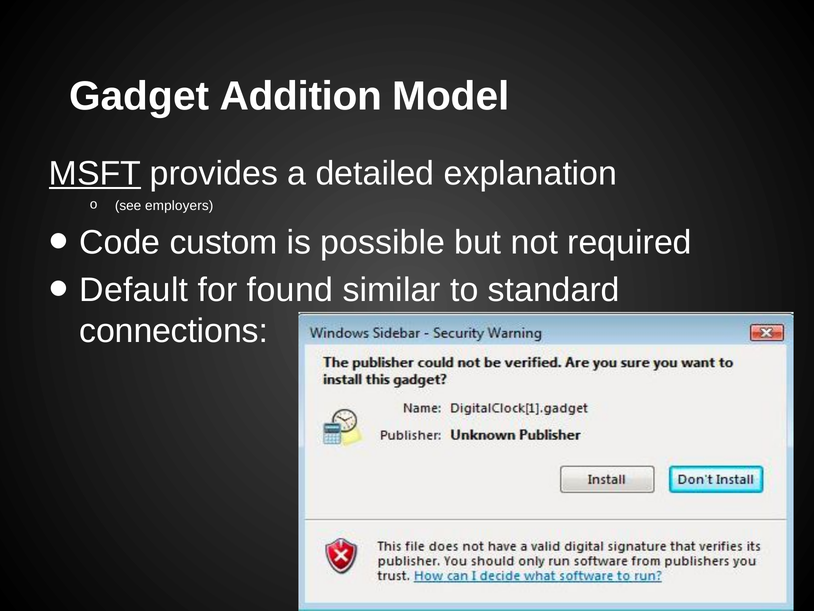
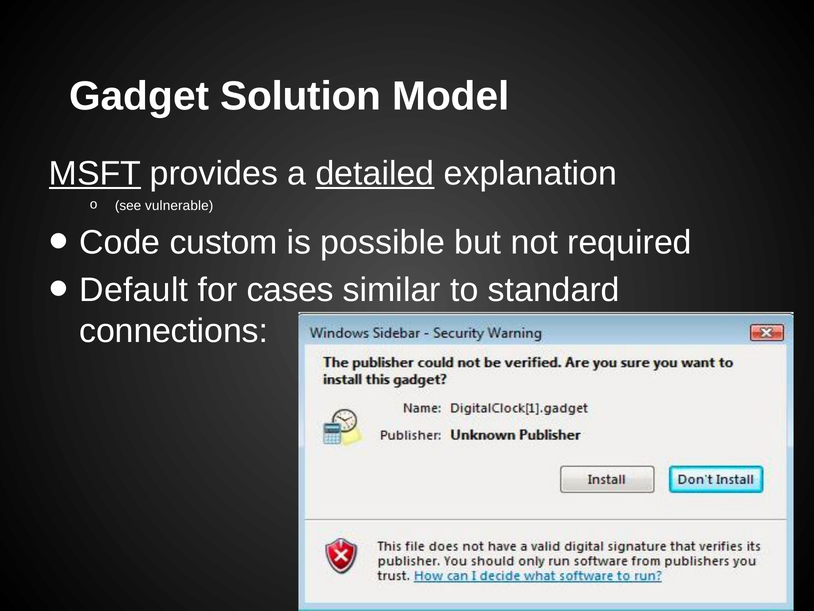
Addition: Addition -> Solution (301, 96)
detailed underline: none -> present (375, 173)
employers: employers -> vulnerable (179, 206)
found: found -> cases (290, 290)
